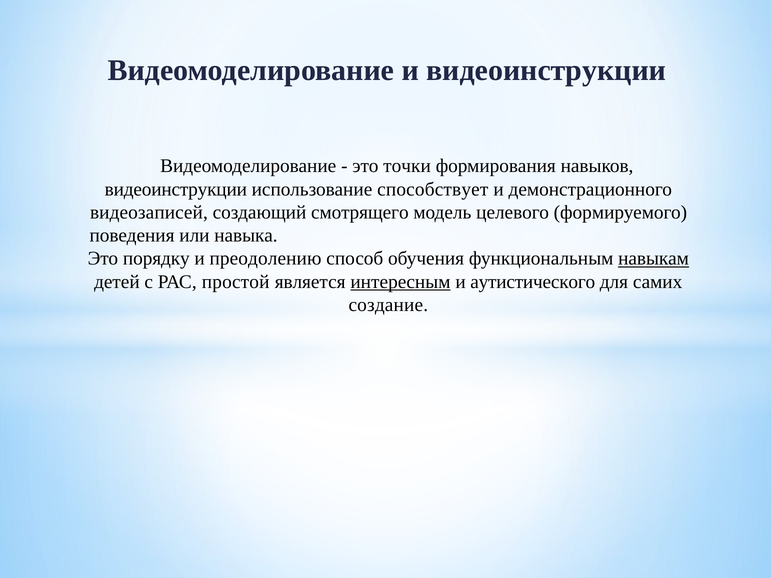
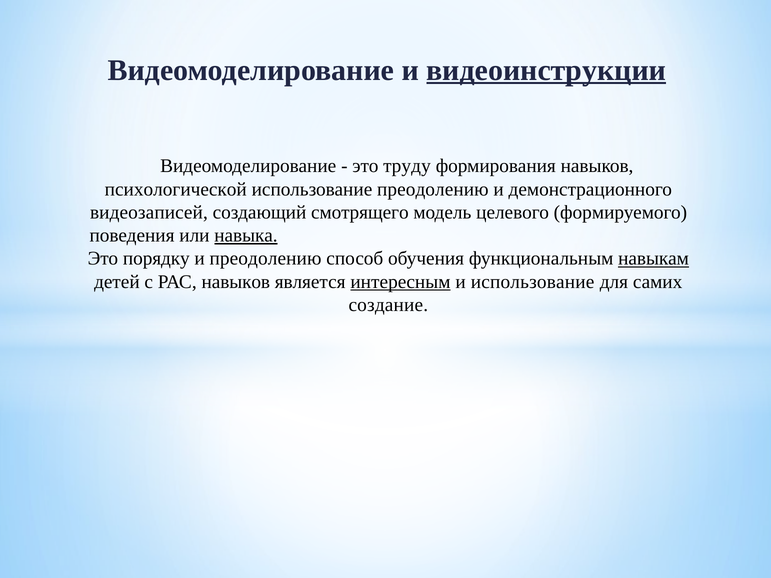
видеоинструкции underline: none -> present (546, 70)
точки: точки -> труду (407, 166)
видеоинструкции: видеоинструкции -> психологической (176, 189)
использование способствует: способствует -> преодолению (433, 189)
навыка underline: none -> present (246, 236)
РАС простой: простой -> навыков (236, 282)
и аутистического: аутистического -> использование (533, 282)
